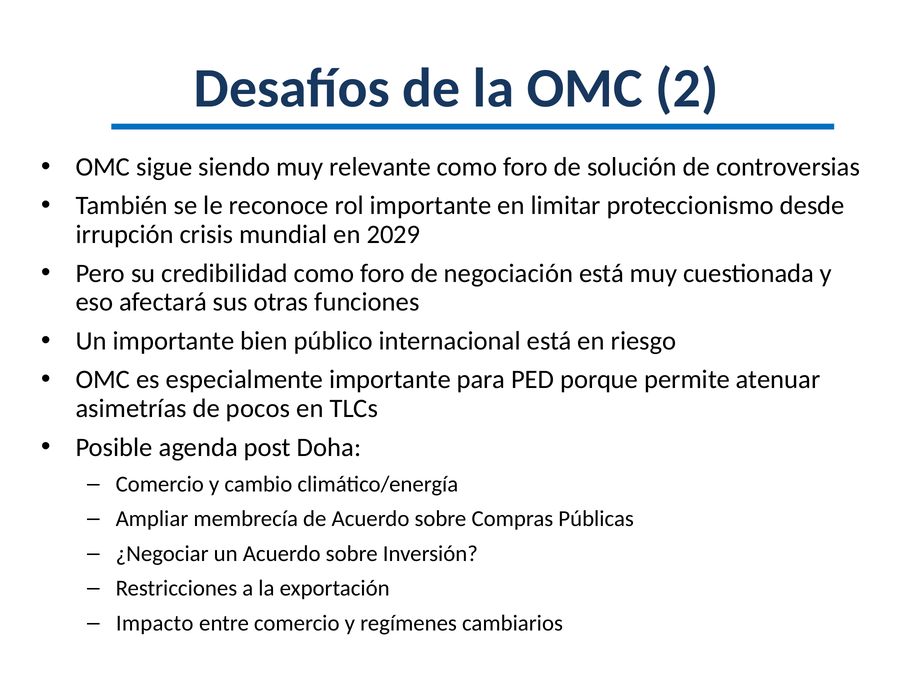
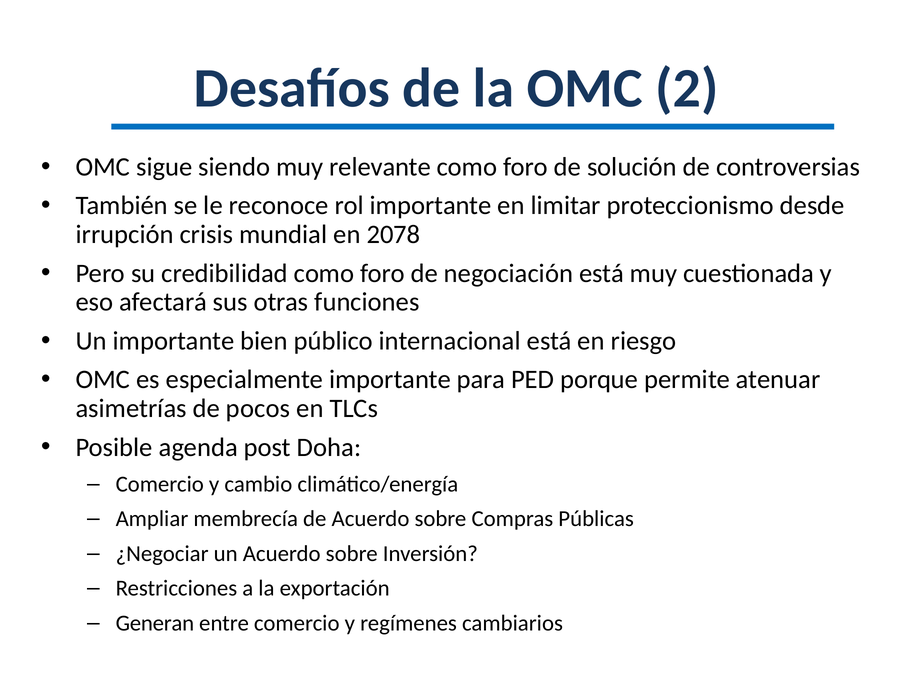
2029: 2029 -> 2078 (393, 235)
Impacto: Impacto -> Generan (155, 624)
